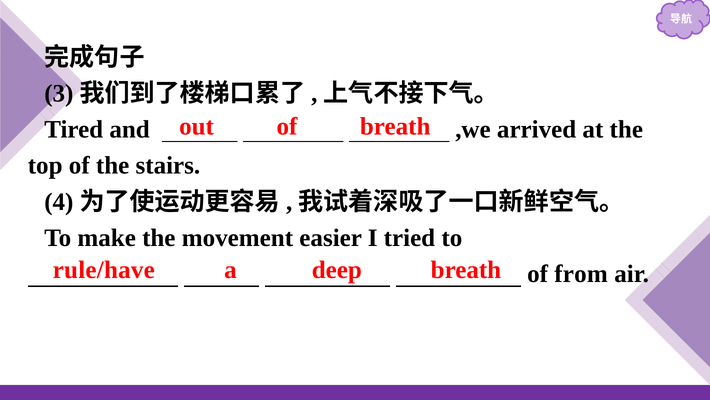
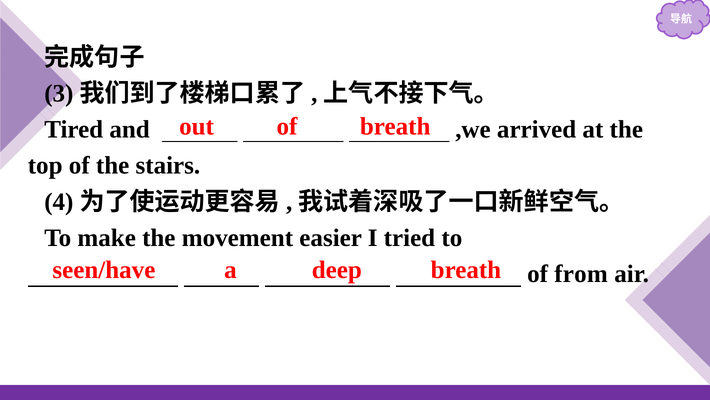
rule/have: rule/have -> seen/have (104, 269)
